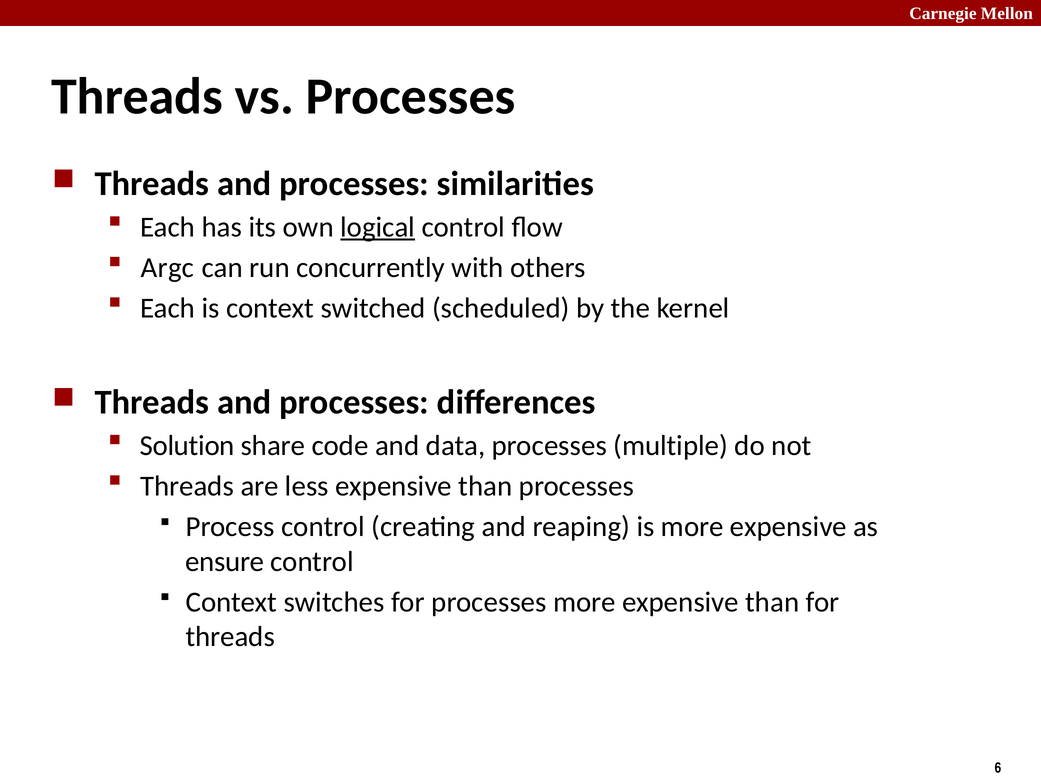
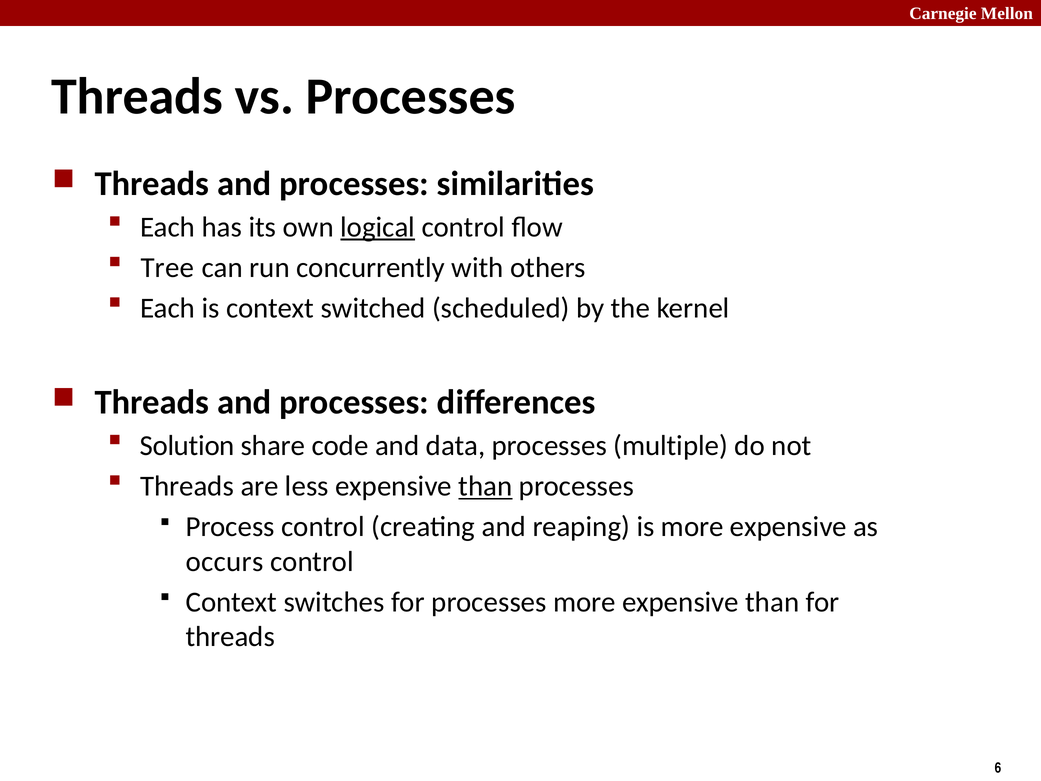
Argc: Argc -> Tree (167, 268)
than underline: none -> present (485, 486)
ensure: ensure -> occurs (225, 561)
